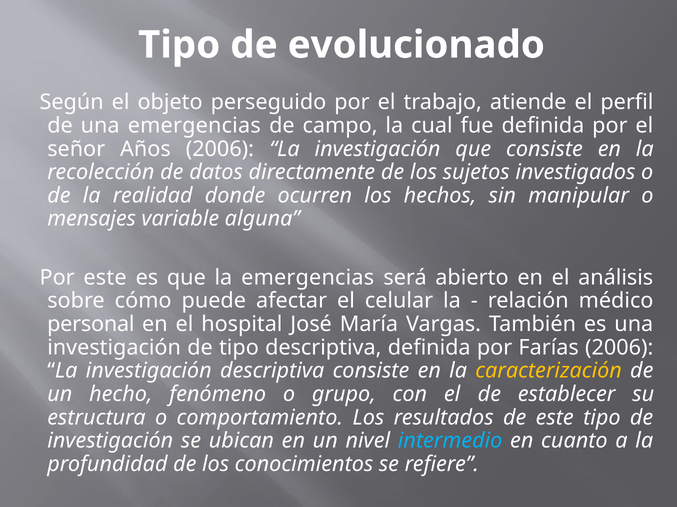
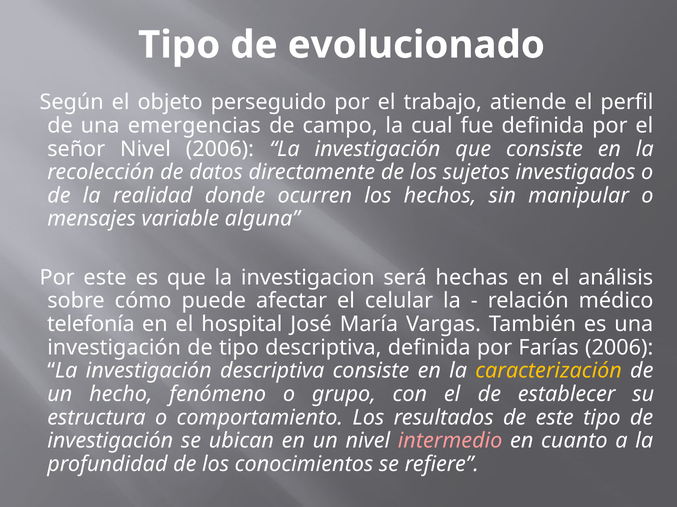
señor Años: Años -> Nivel (145, 149)
la emergencias: emergencias -> investigacion (308, 278)
abierto: abierto -> hechas (472, 278)
personal: personal -> telefonía (91, 325)
intermedio colour: light blue -> pink (450, 441)
